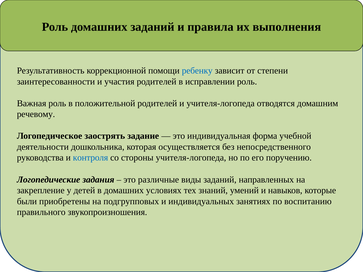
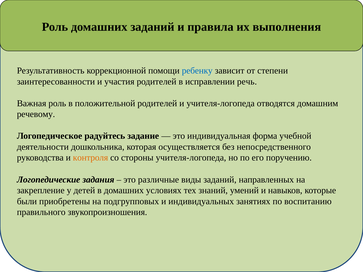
исправлении роль: роль -> речь (247, 82)
заострять: заострять -> радуйтесь (105, 136)
контроля colour: blue -> orange (90, 158)
